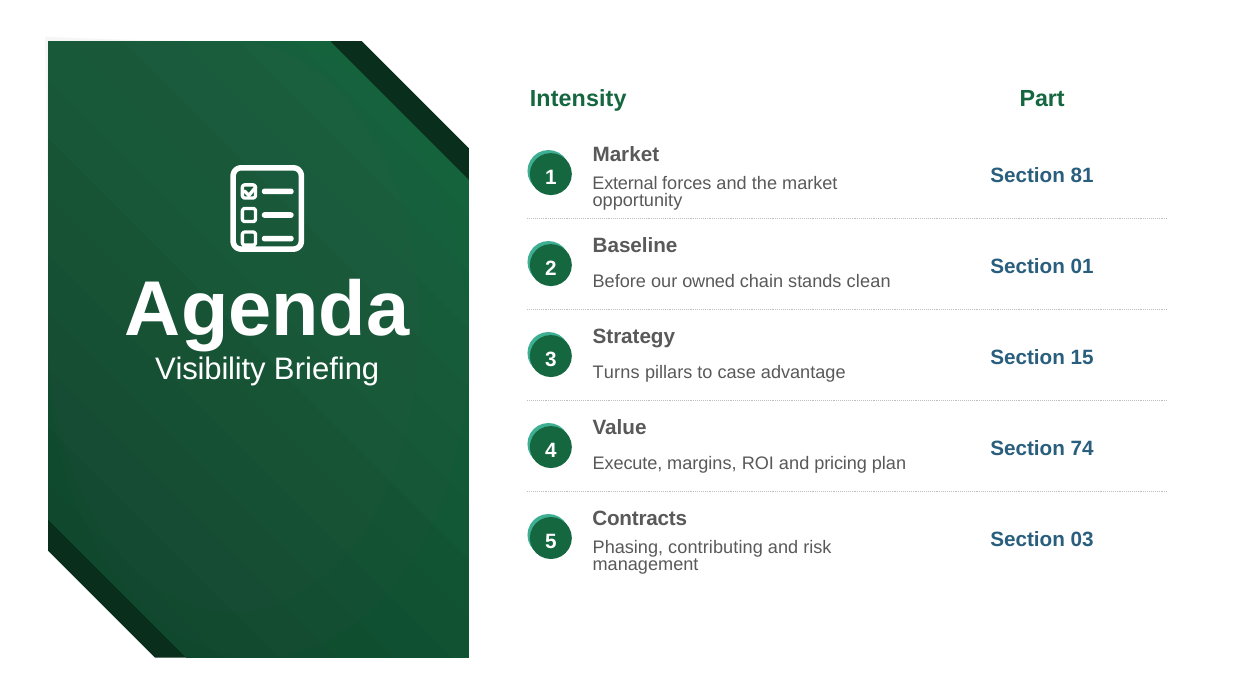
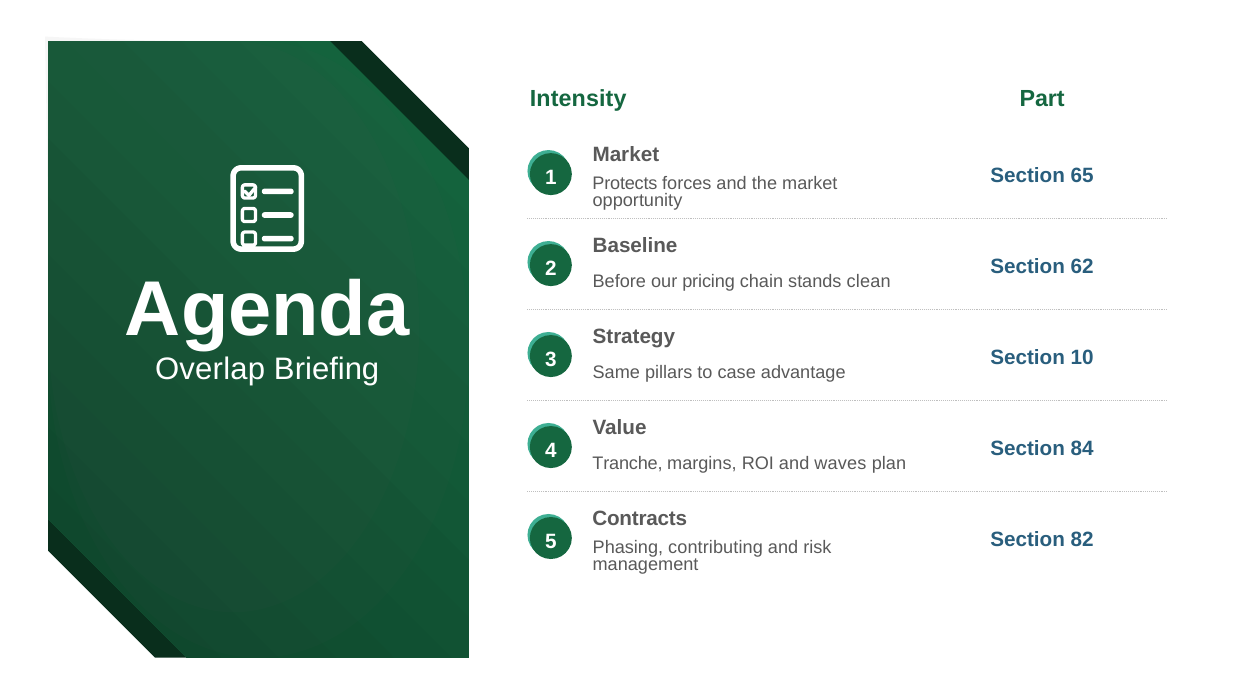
81: 81 -> 65 (1082, 175)
External: External -> Protects (625, 183)
01: 01 -> 62 (1082, 266)
owned: owned -> pricing (709, 281)
15: 15 -> 10 (1082, 357)
Visibility: Visibility -> Overlap (210, 369)
Turns: Turns -> Same (616, 372)
74: 74 -> 84 (1082, 448)
Execute: Execute -> Tranche (628, 463)
pricing: pricing -> waves (840, 463)
03: 03 -> 82 (1082, 539)
